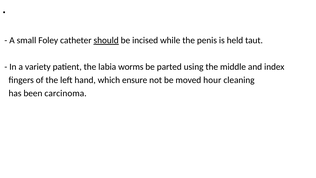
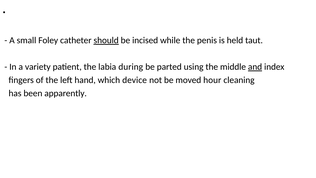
worms: worms -> during (131, 67)
and underline: none -> present (255, 67)
ensure: ensure -> device (135, 80)
carcinoma: carcinoma -> apparently (66, 93)
